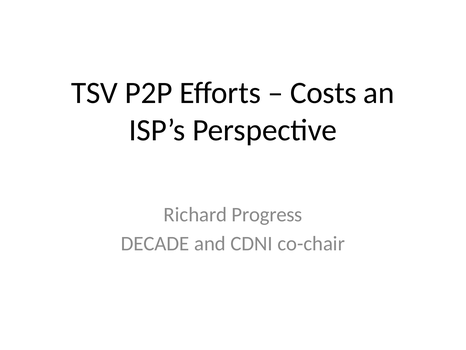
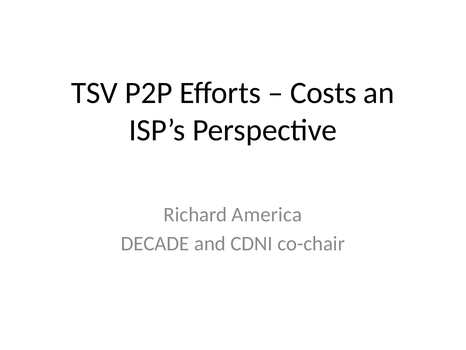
Progress: Progress -> America (267, 214)
